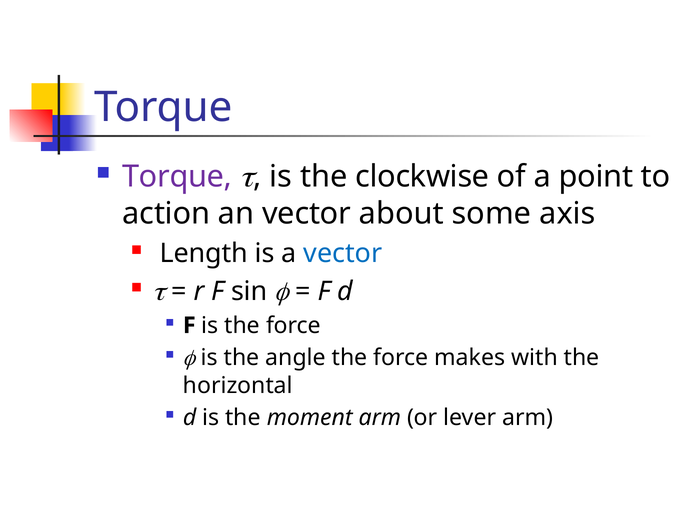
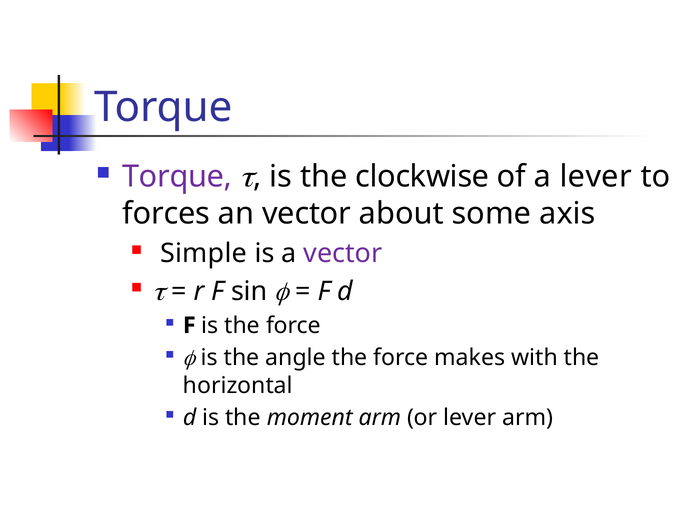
a point: point -> lever (596, 177)
action: action -> forces (166, 214)
Length: Length -> Simple (204, 253)
vector colour: blue -> purple (343, 253)
